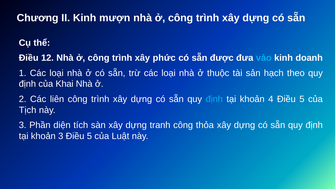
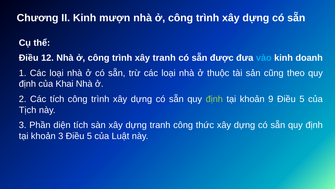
xây phức: phức -> tranh (164, 58)
hạch: hạch -> cũng (274, 73)
Các liên: liên -> tích (57, 99)
định colour: light blue -> light green (214, 99)
4: 4 -> 9 (271, 99)
thỏa: thỏa -> thức (205, 125)
